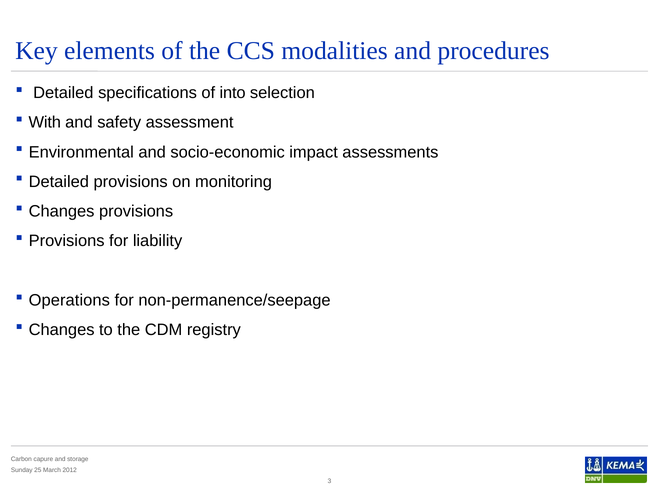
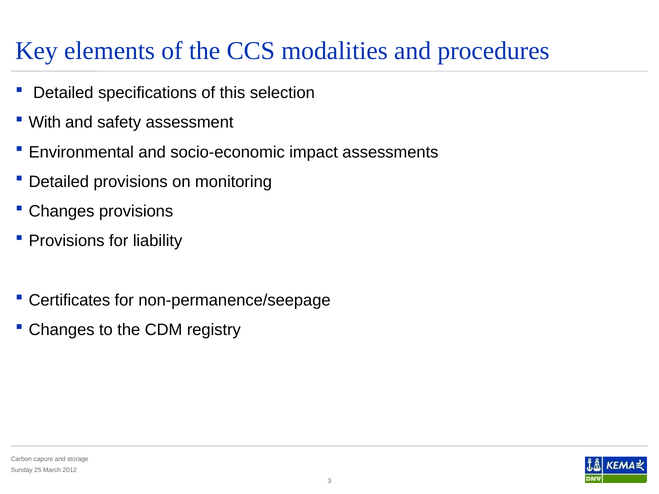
into: into -> this (232, 93)
Operations: Operations -> Certificates (69, 300)
